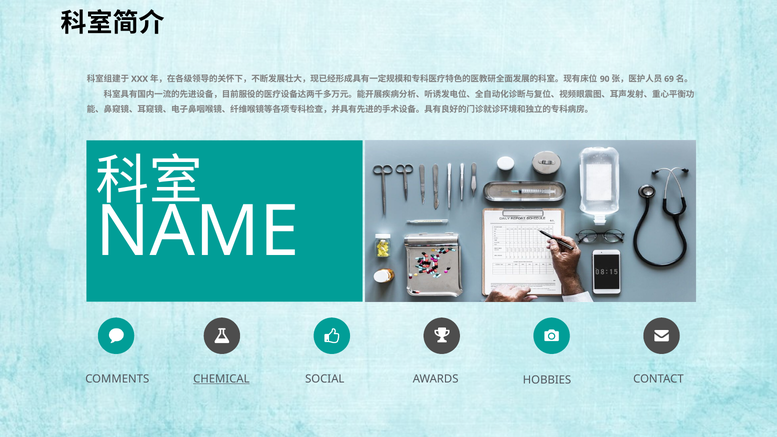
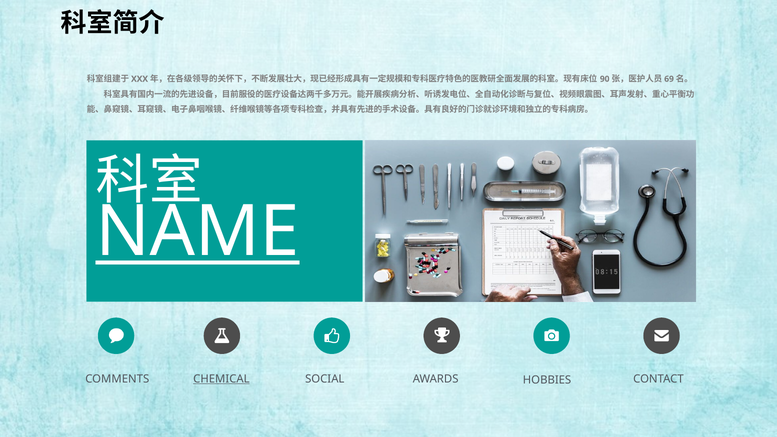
NAME underline: none -> present (198, 232)
